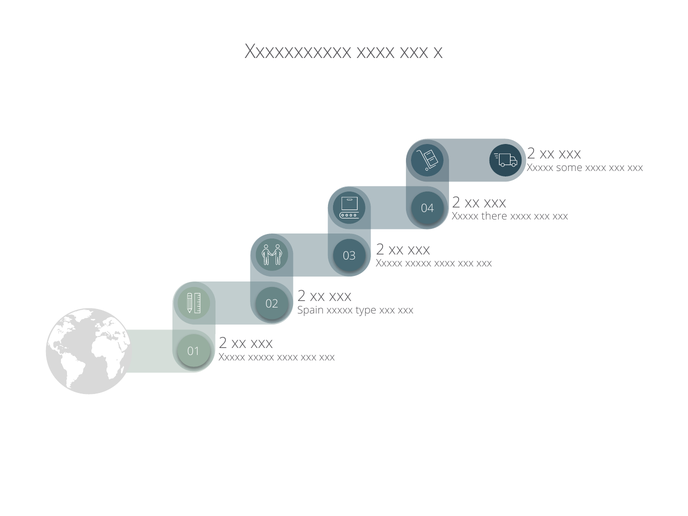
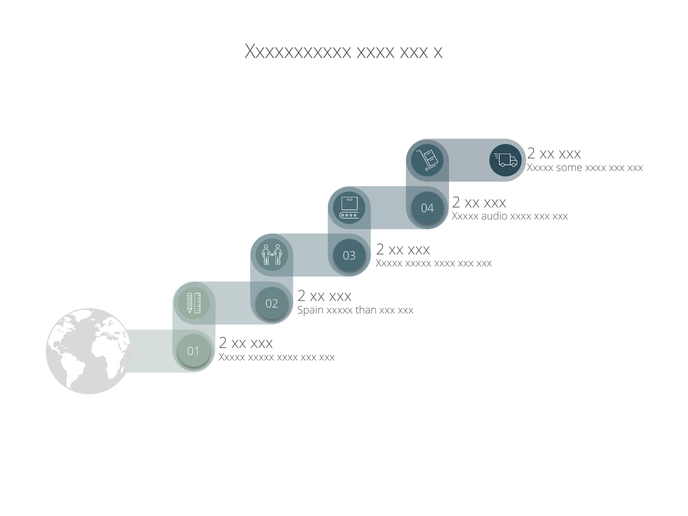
there: there -> audio (494, 217)
type: type -> than (366, 310)
